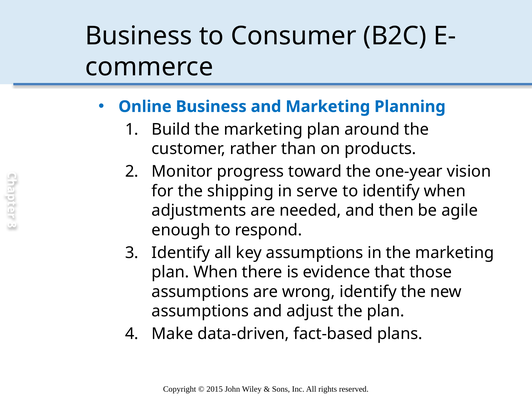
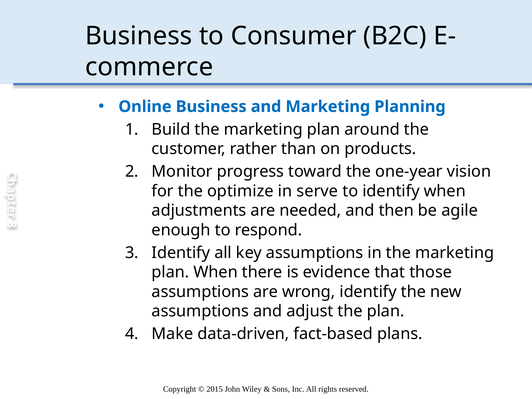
shipping: shipping -> optimize (240, 191)
